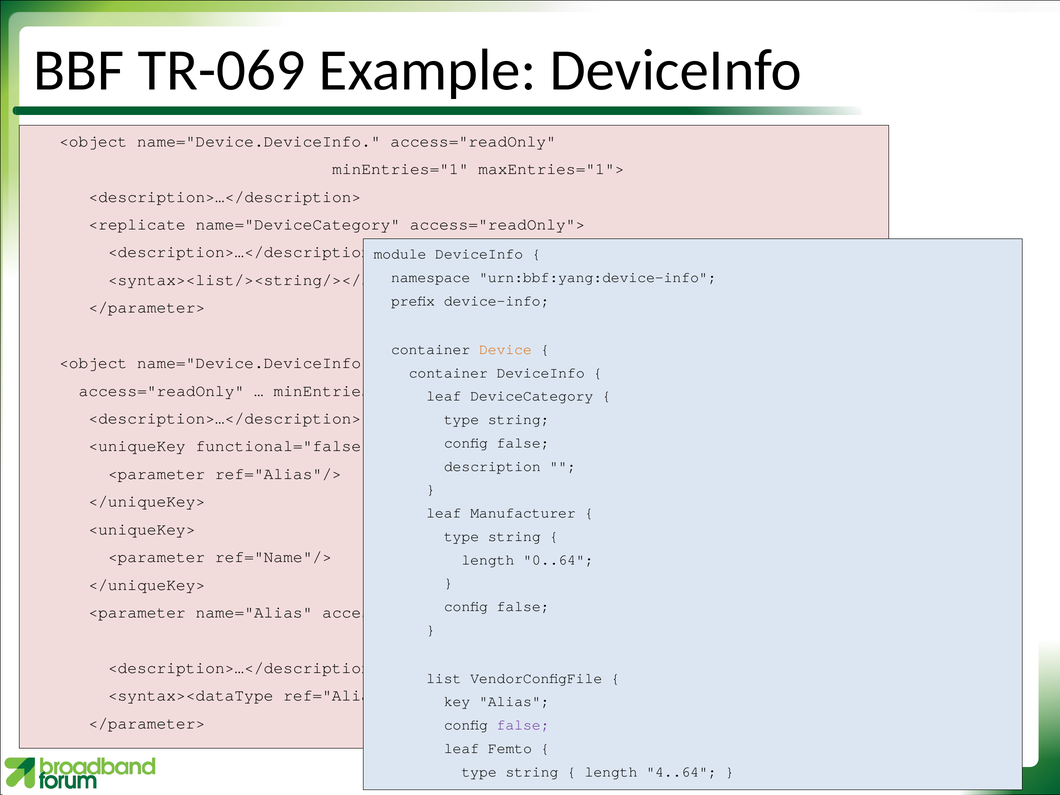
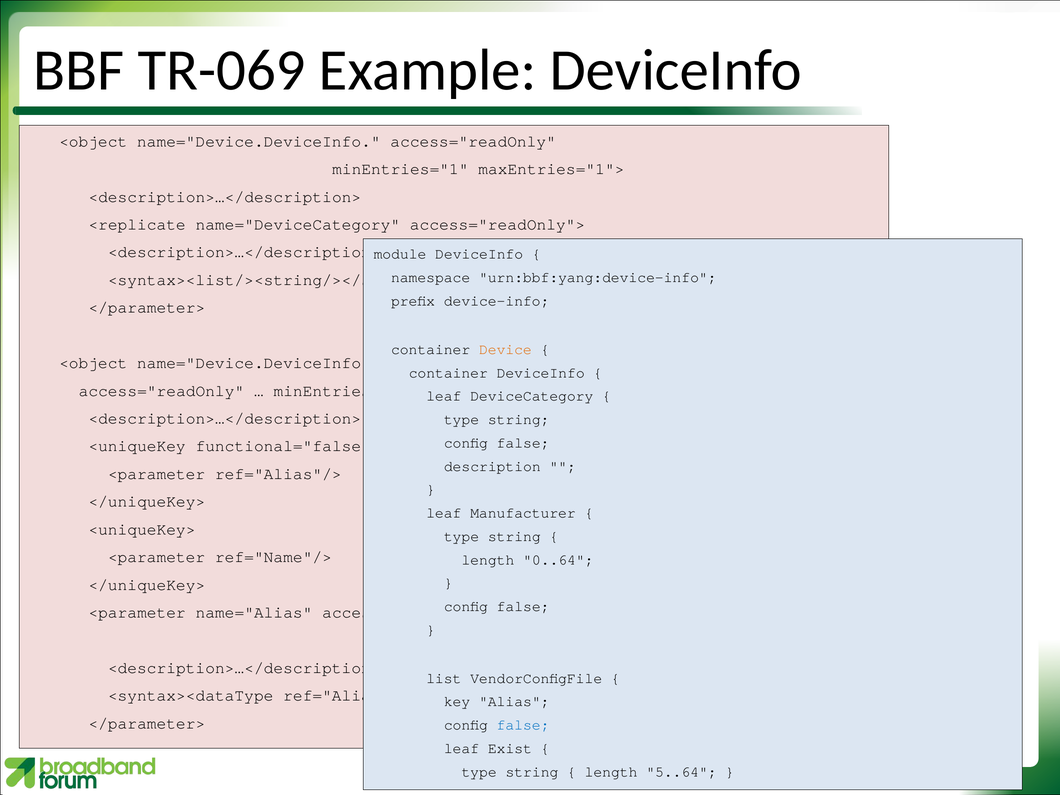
false colour: purple -> blue (523, 725)
Femto: Femto -> Exist (510, 748)
4..64: 4..64 -> 5..64 (681, 772)
